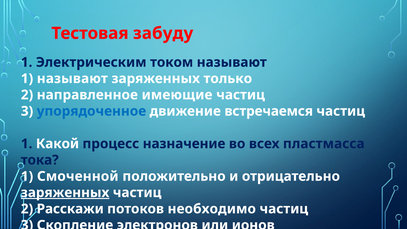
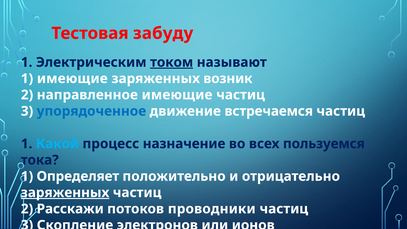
током underline: none -> present (172, 62)
1 называют: называют -> имеющие (72, 79)
только: только -> возник (228, 79)
Какой colour: white -> light blue (57, 144)
пластмасса: пластмасса -> пользуемся (324, 144)
Смоченной: Смоченной -> Определяет (78, 176)
необходимо: необходимо -> проводники (212, 209)
